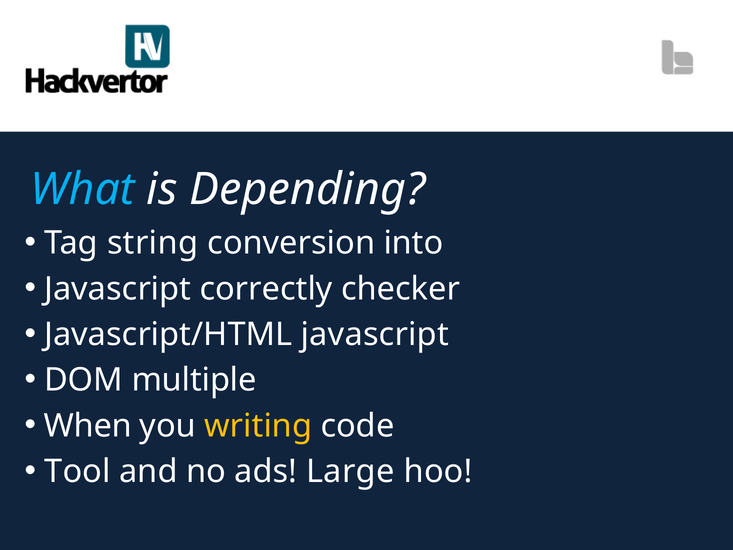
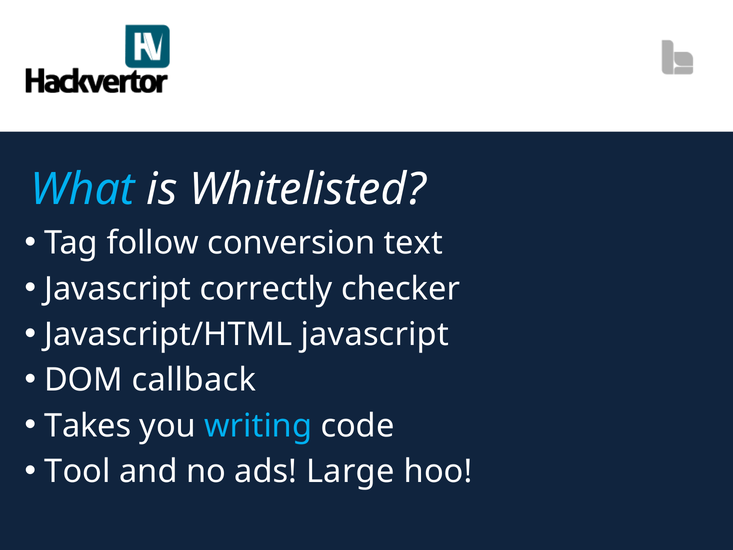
Depending: Depending -> Whitelisted (307, 189)
string: string -> follow (153, 243)
into: into -> text (413, 243)
multiple: multiple -> callback (194, 380)
When: When -> Takes (88, 426)
writing colour: yellow -> light blue (258, 426)
